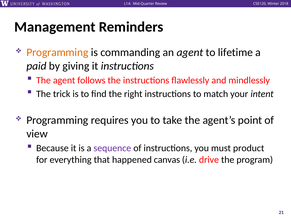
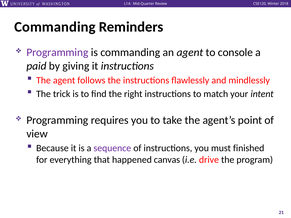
Management: Management -> Commanding (55, 27)
Programming colour: orange -> purple (57, 52)
lifetime: lifetime -> console (235, 52)
product: product -> finished (249, 148)
